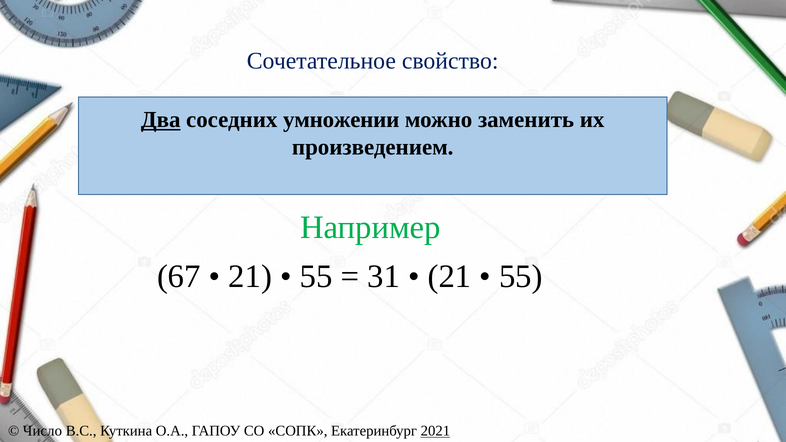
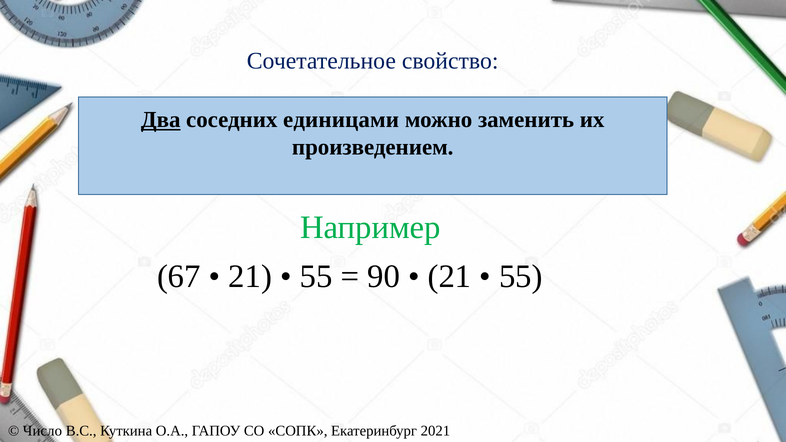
умножении: умножении -> единицами (341, 120)
31: 31 -> 90 (384, 276)
2021 underline: present -> none (435, 431)
